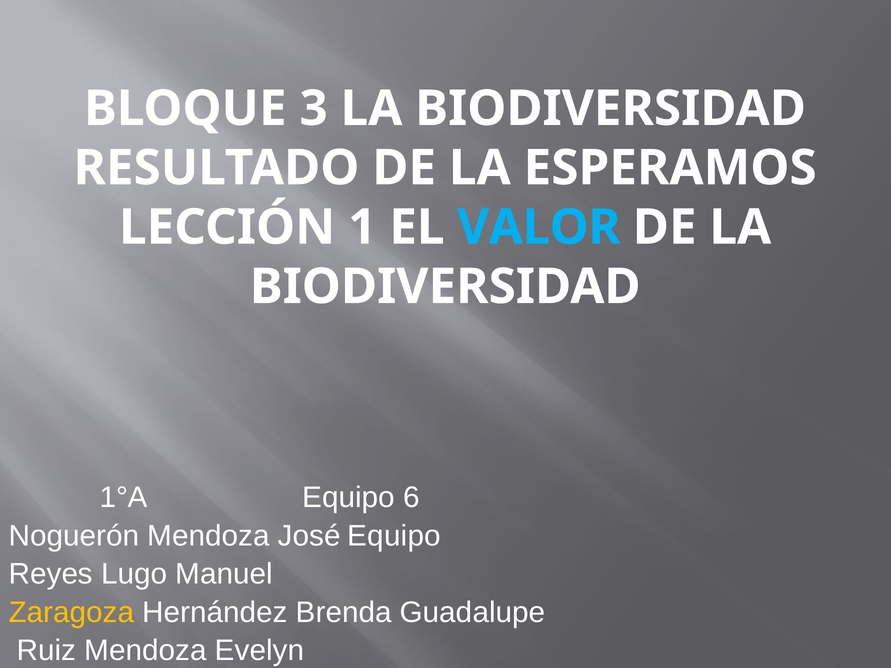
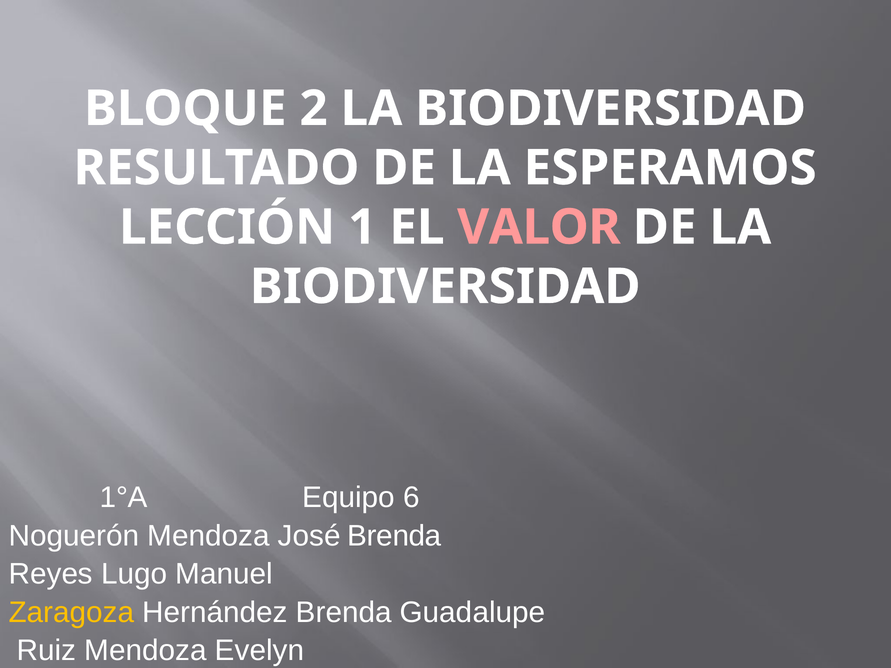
3: 3 -> 2 (314, 109)
VALOR colour: light blue -> pink (539, 227)
José Equipo: Equipo -> Brenda (394, 536)
